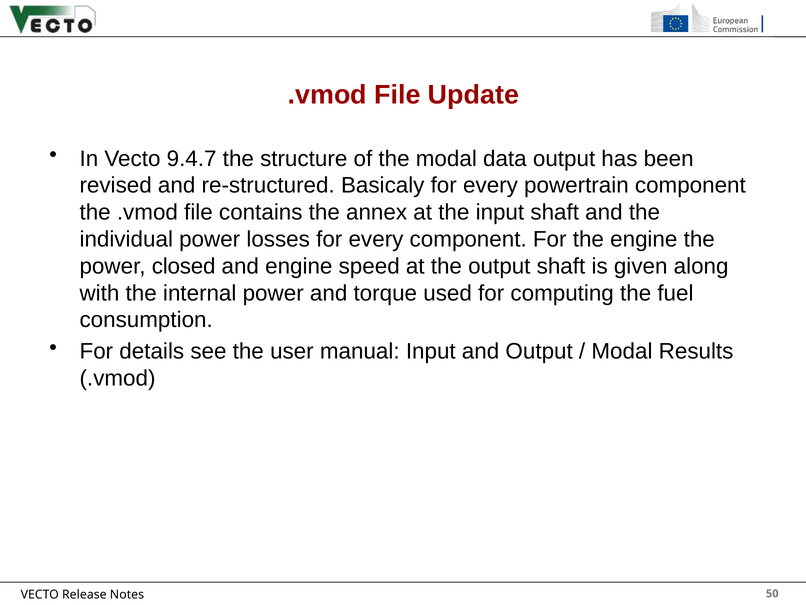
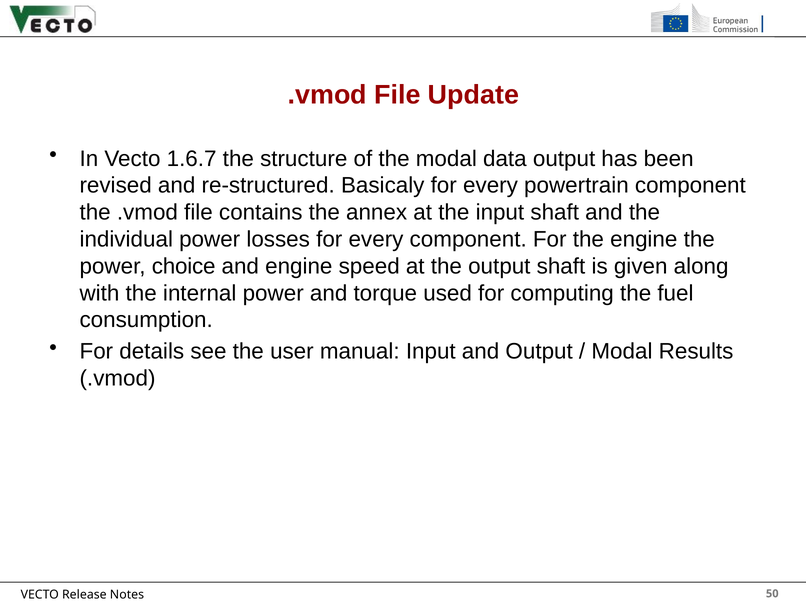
9.4.7: 9.4.7 -> 1.6.7 (192, 159)
closed: closed -> choice (184, 266)
